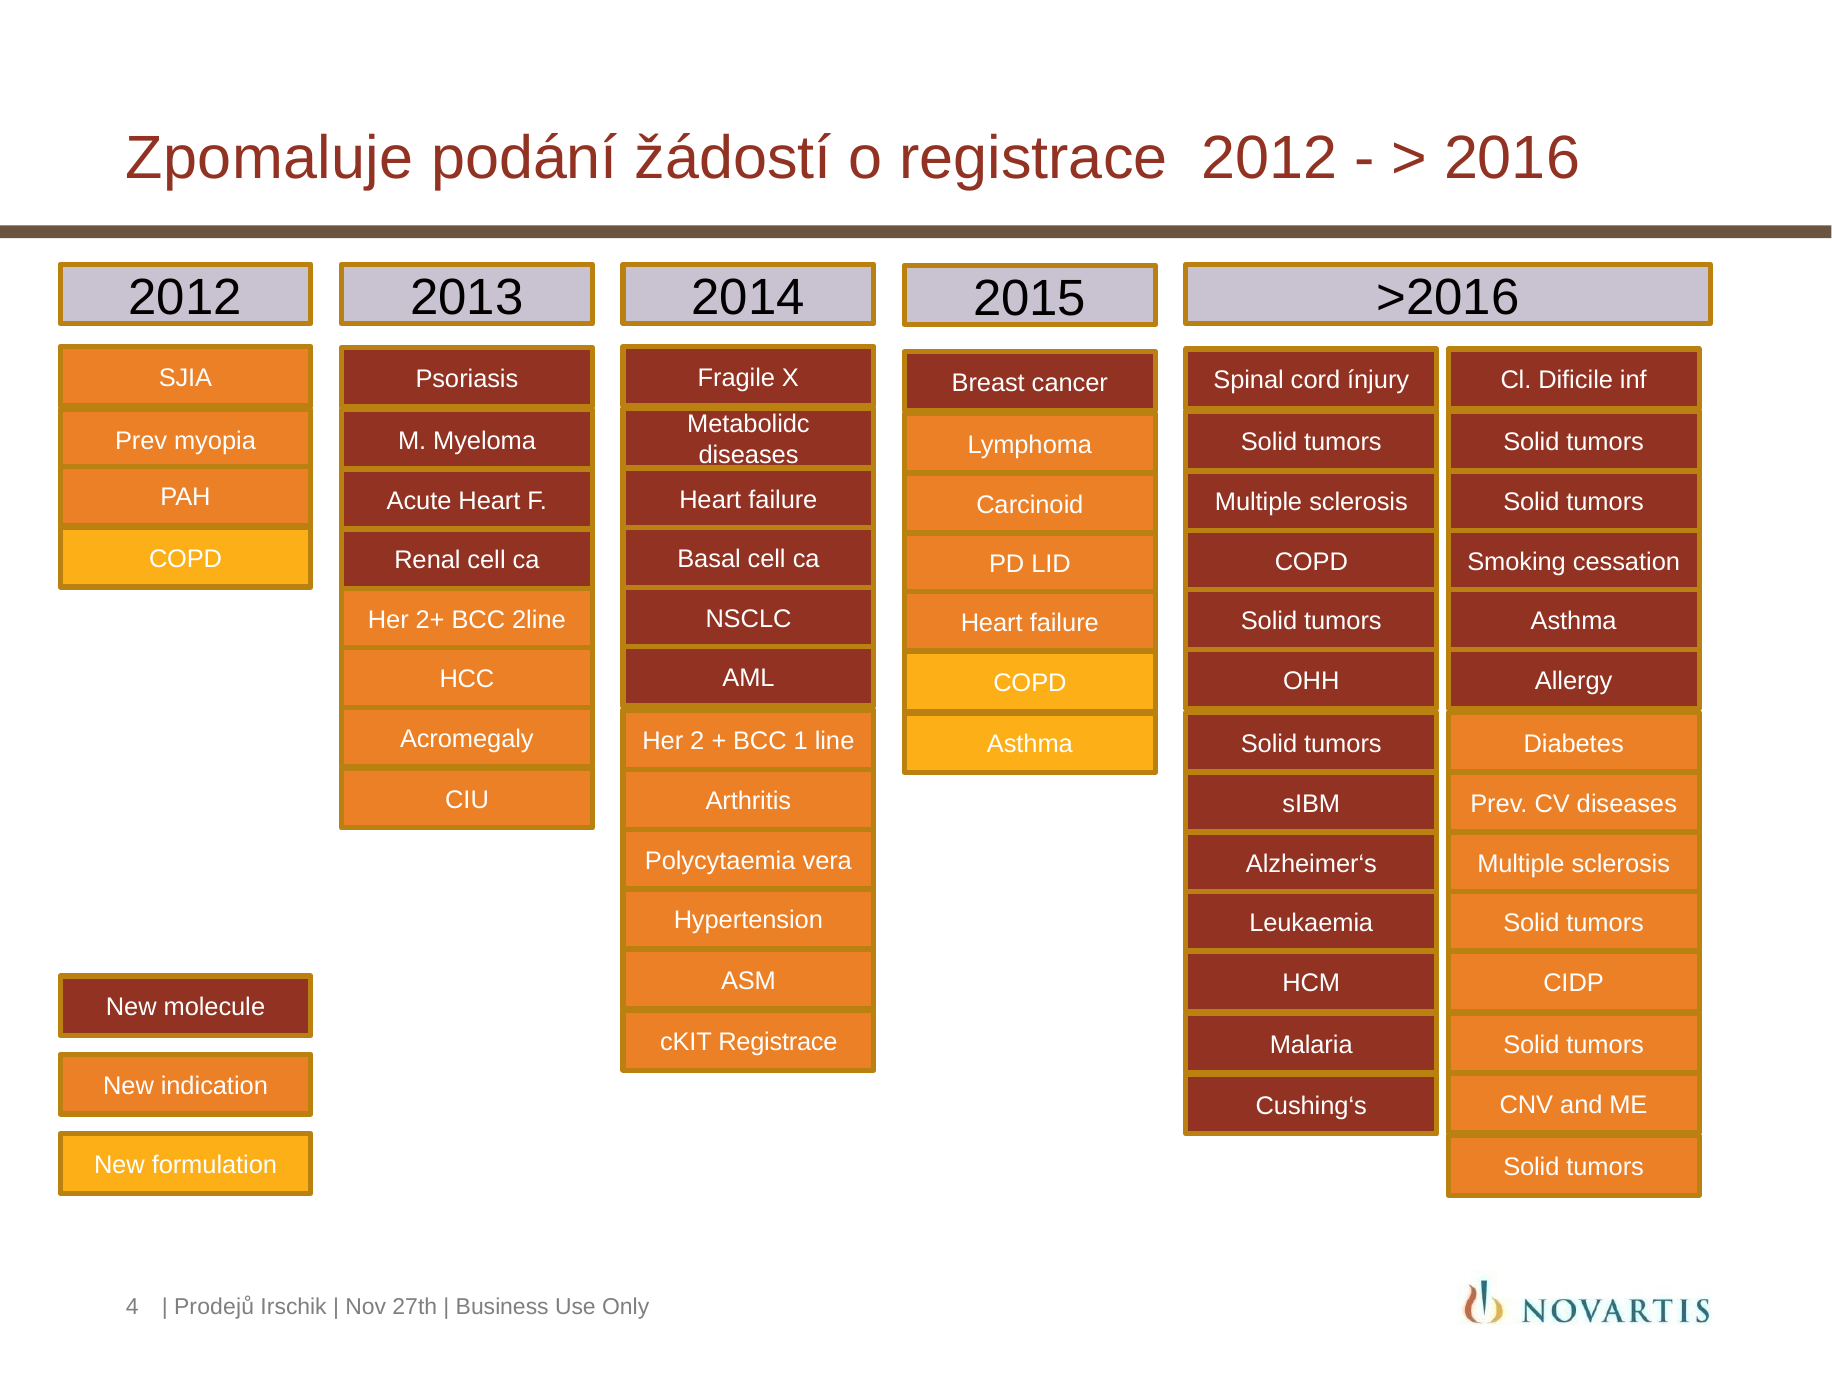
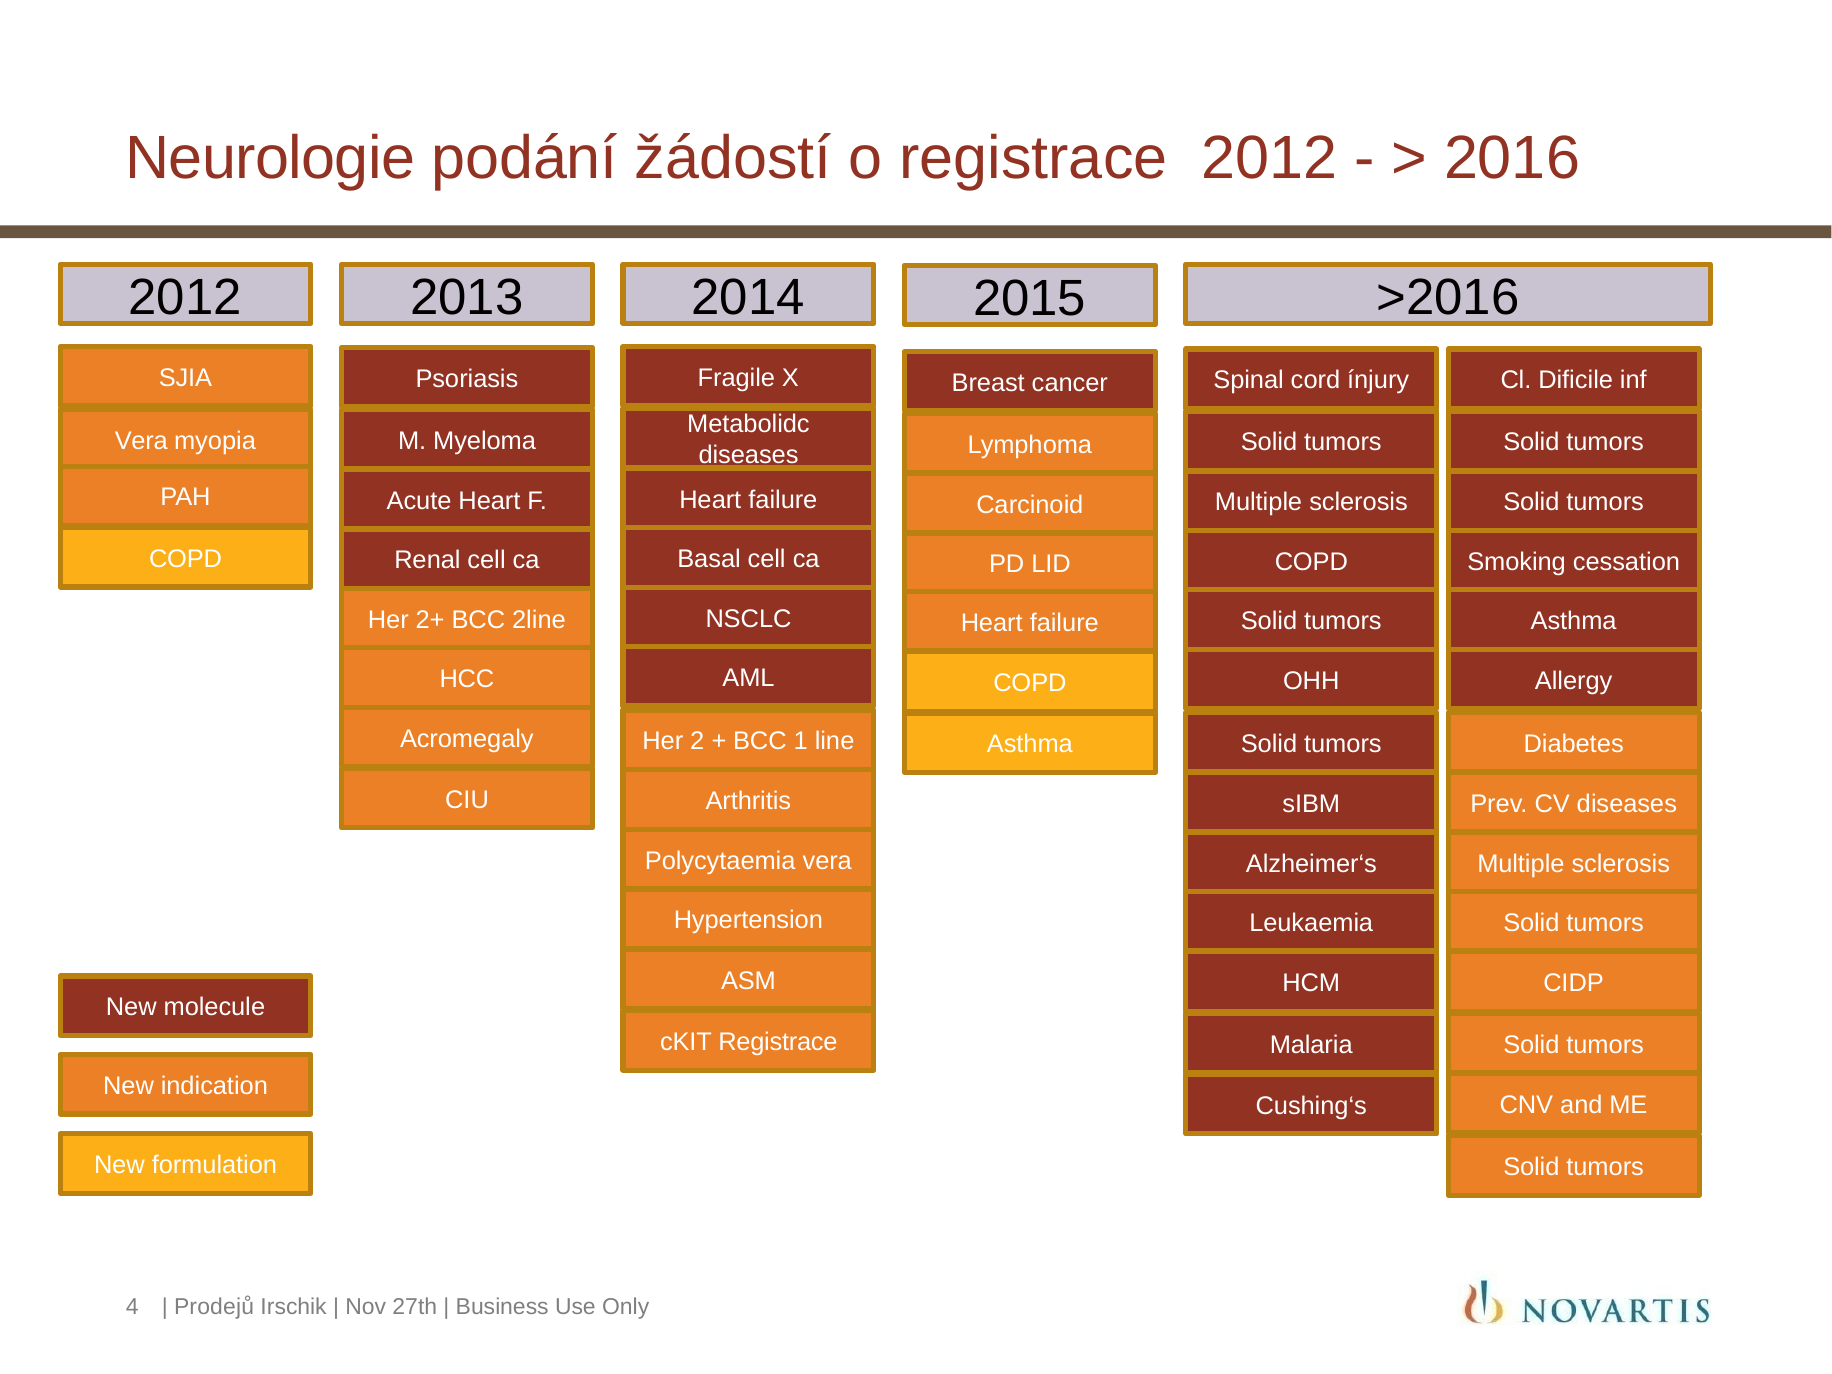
Zpomaluje: Zpomaluje -> Neurologie (270, 158)
Prev: Prev -> Vera (141, 441)
